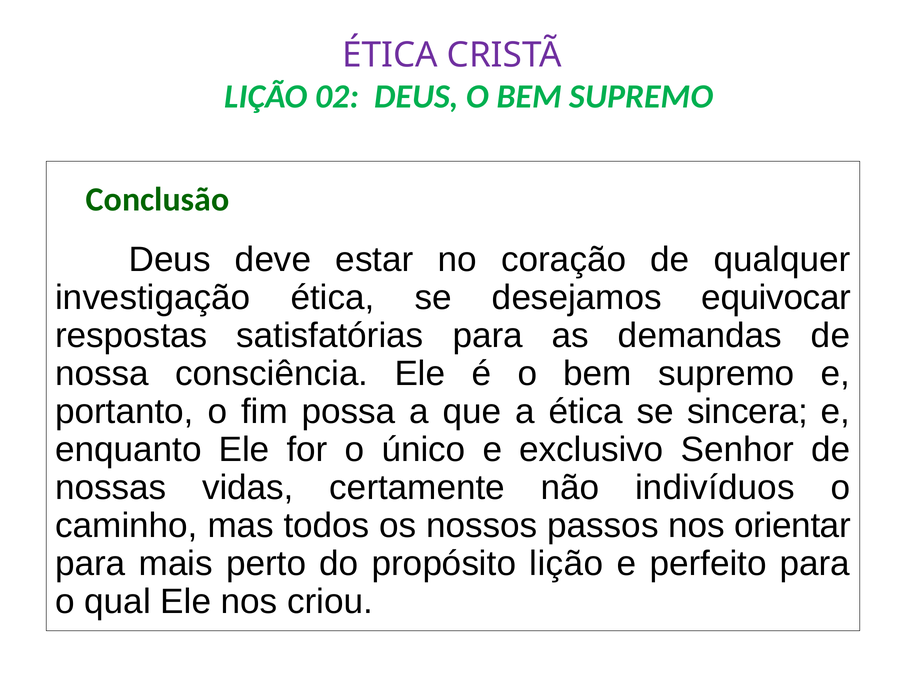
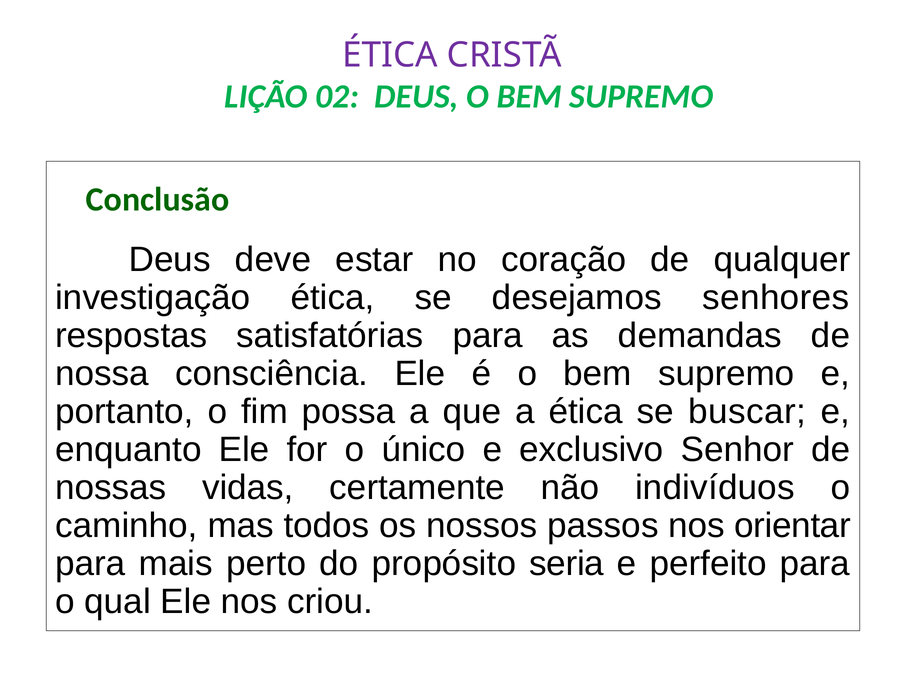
equivocar: equivocar -> senhores (776, 298)
sincera: sincera -> buscar (747, 412)
propósito lição: lição -> seria (567, 564)
